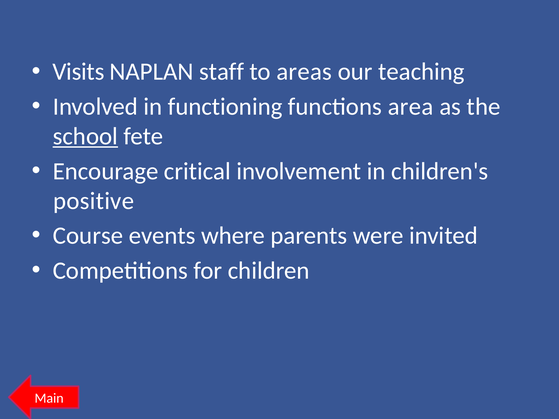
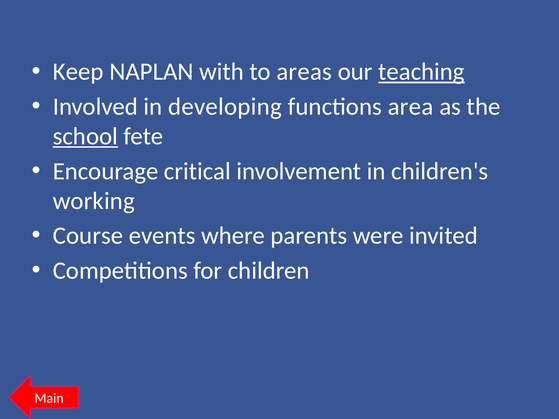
Visits: Visits -> Keep (78, 72)
staff: staff -> with (222, 72)
teaching underline: none -> present (421, 72)
functioning: functioning -> developing (225, 107)
positive: positive -> working (94, 201)
